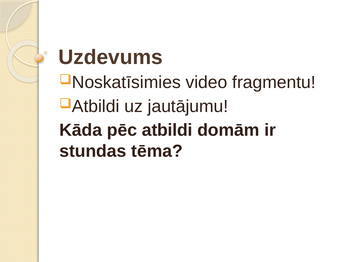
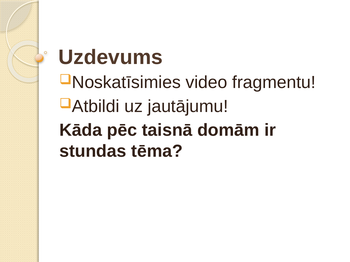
atbildi: atbildi -> taisnā (167, 130)
